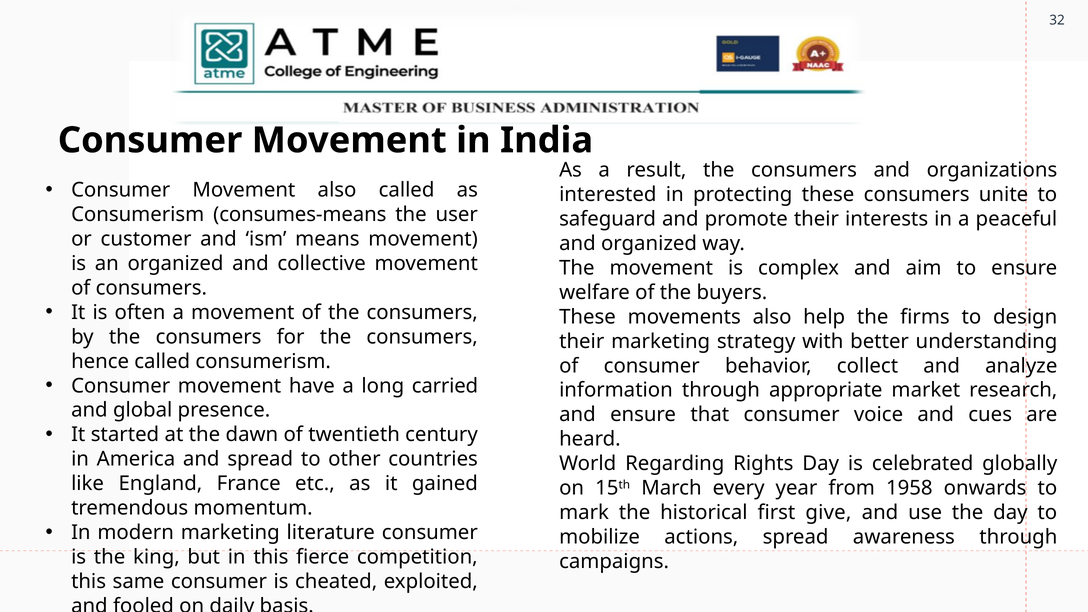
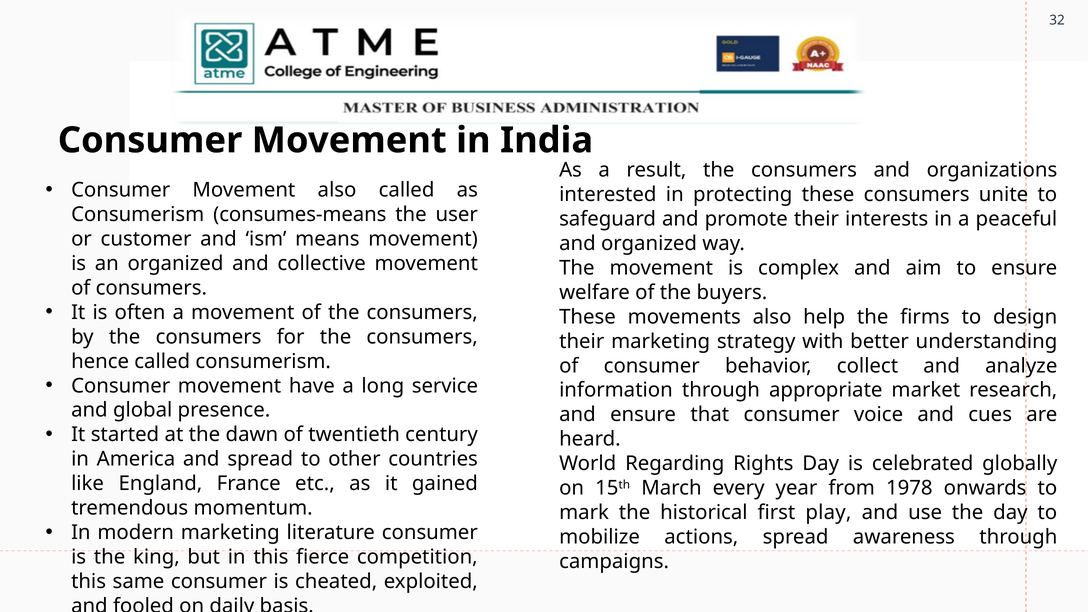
carried: carried -> service (445, 386)
1958: 1958 -> 1978 (909, 488)
give: give -> play (828, 513)
